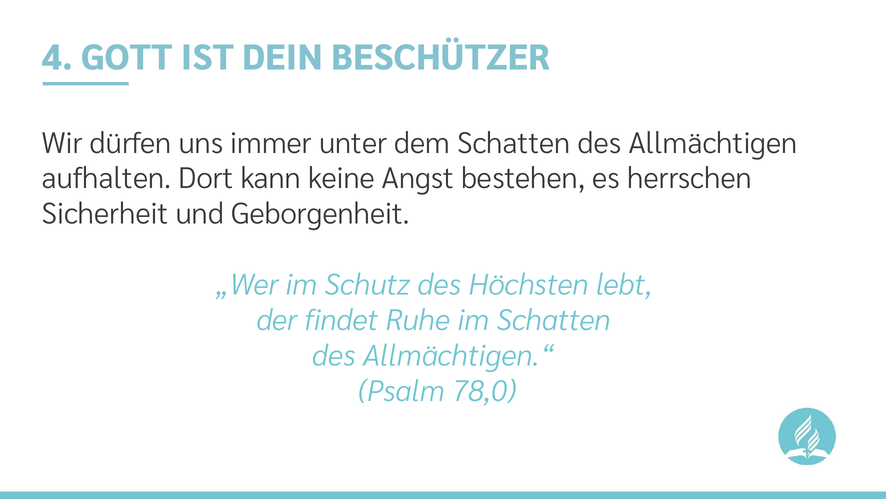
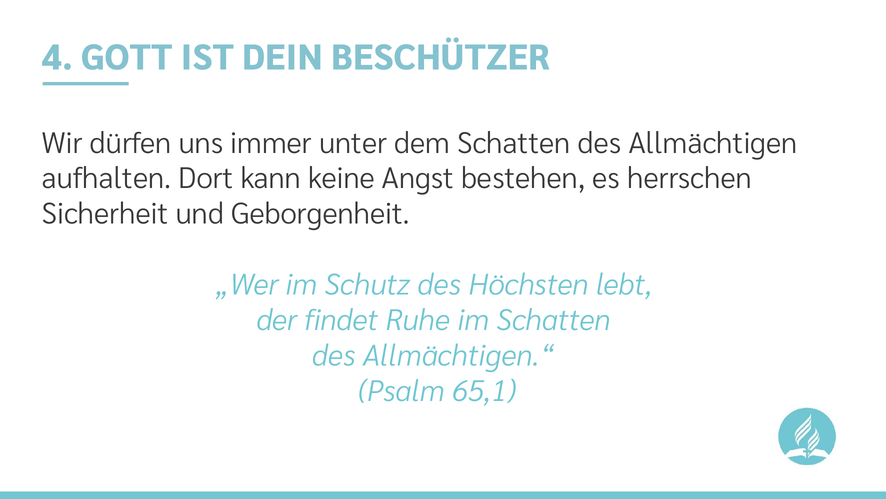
78,0: 78,0 -> 65,1 (484, 391)
